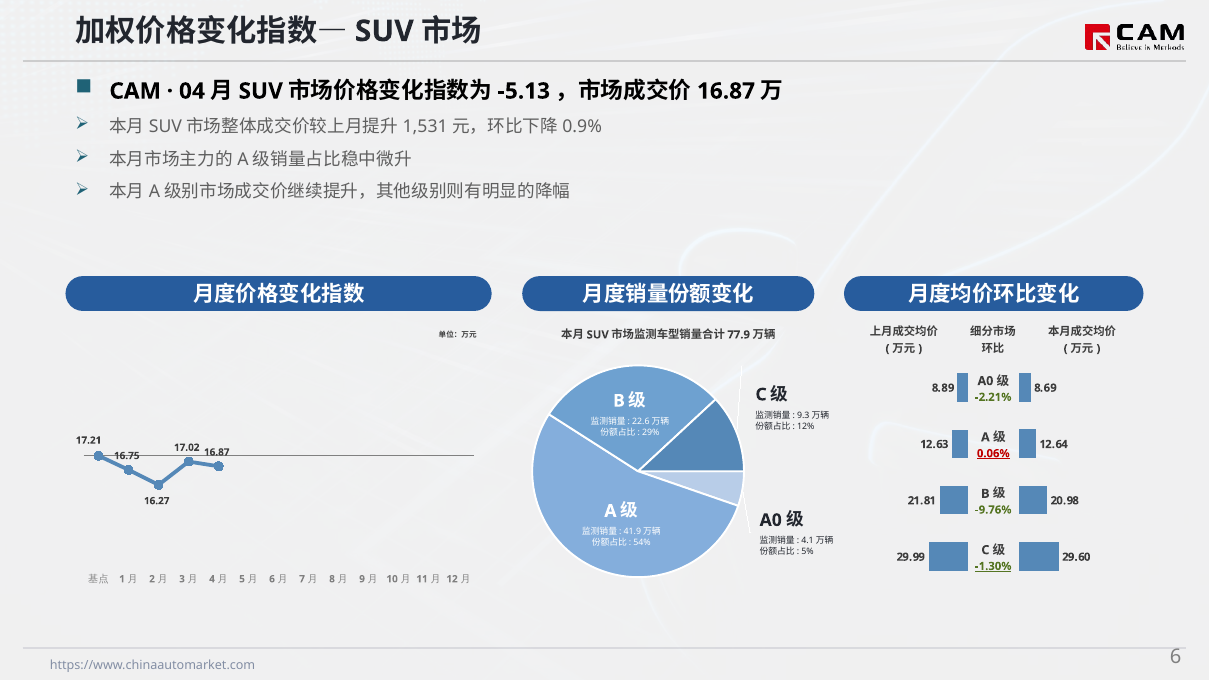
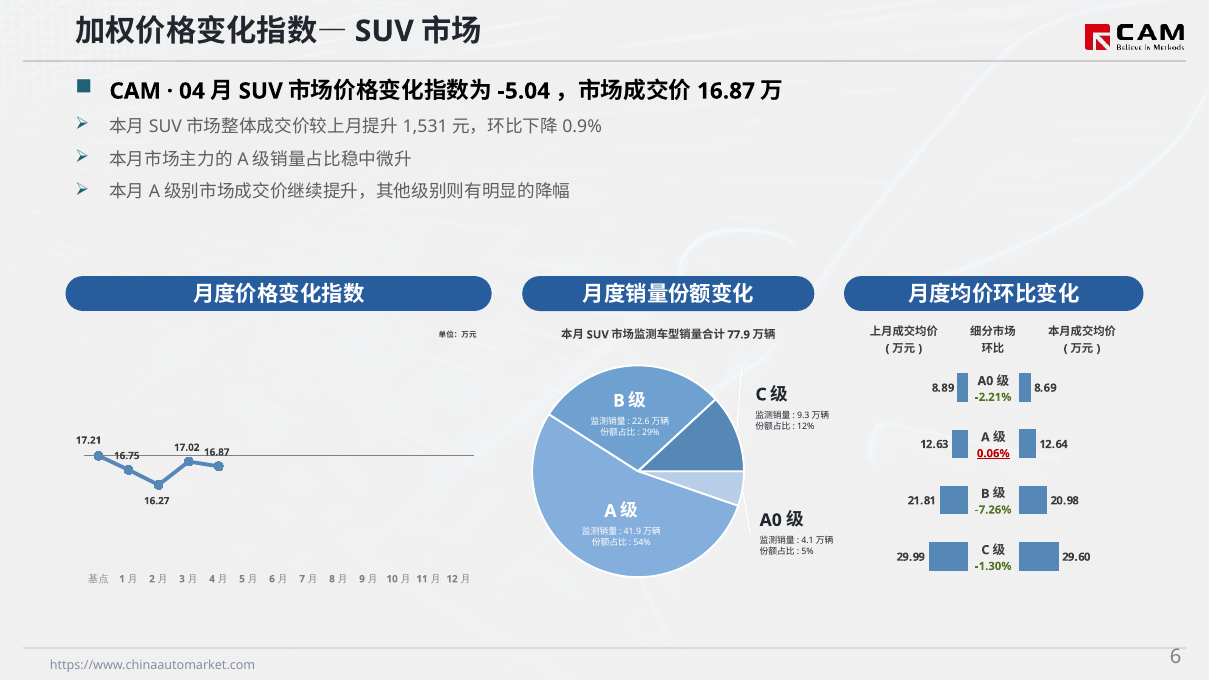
-5.13: -5.13 -> -5.04 (524, 91)
-9.76%: -9.76% -> -7.26% (993, 510)
-1.30% underline: present -> none (993, 566)
